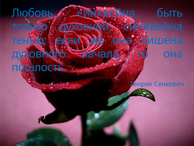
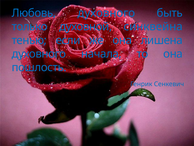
Любовь синквейна: синквейна -> духовного (106, 13)
